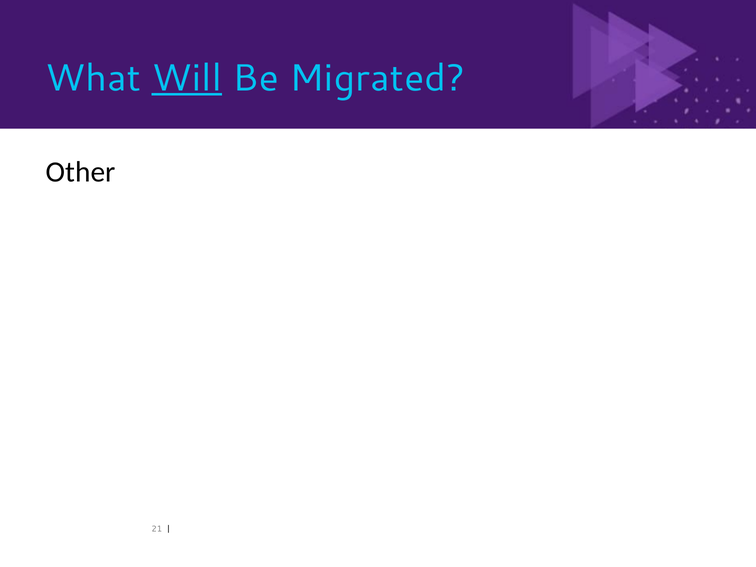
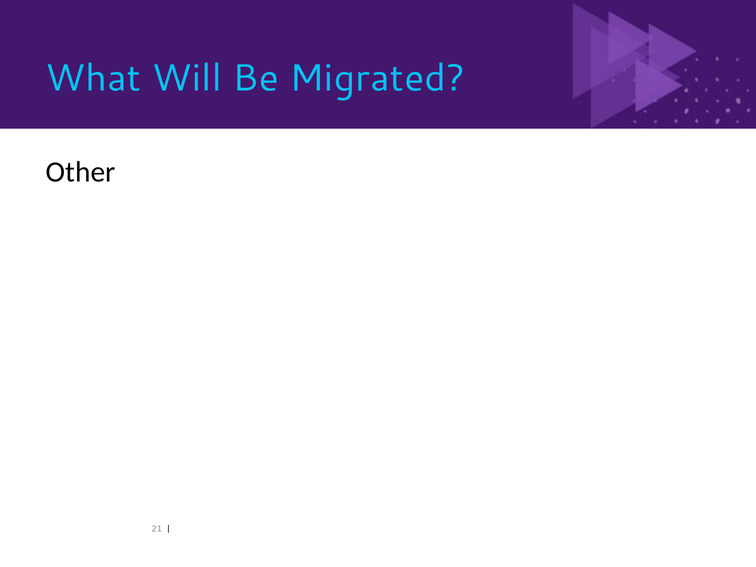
Will underline: present -> none (187, 78)
